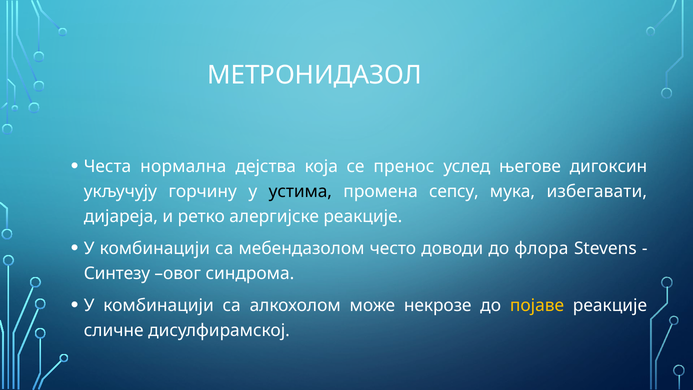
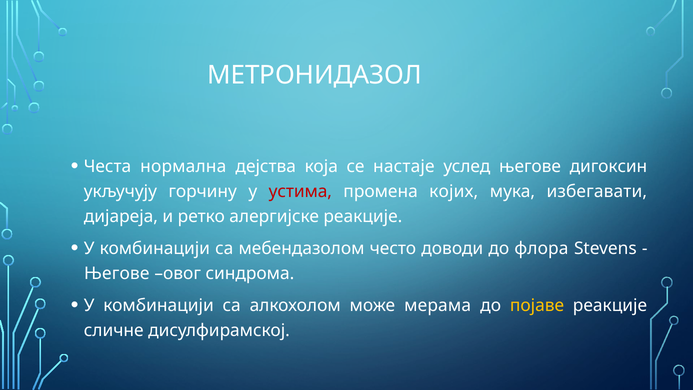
пренос: пренос -> настаје (404, 166)
устима colour: black -> red (300, 191)
сепсу: сепсу -> којих (454, 191)
Синтезу: Синтезу -> Његове (117, 273)
некрозе: некрозе -> мерама (438, 306)
